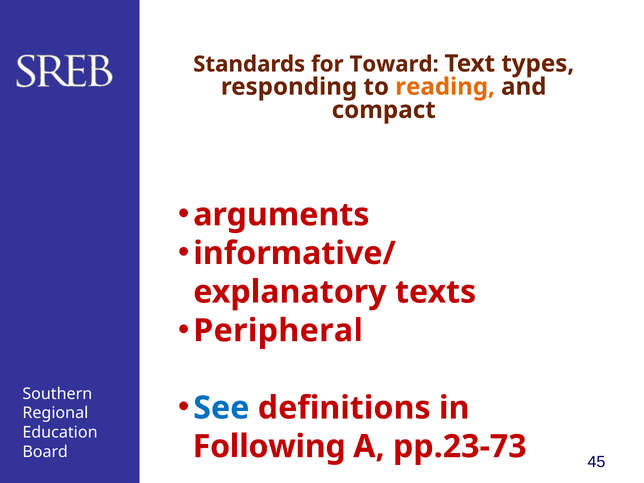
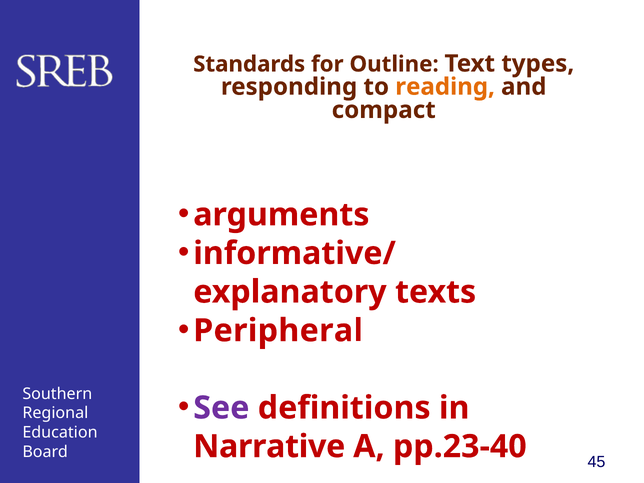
Toward: Toward -> Outline (394, 64)
See colour: blue -> purple (221, 408)
Following: Following -> Narrative (269, 447)
pp.23-73: pp.23-73 -> pp.23-40 (460, 447)
